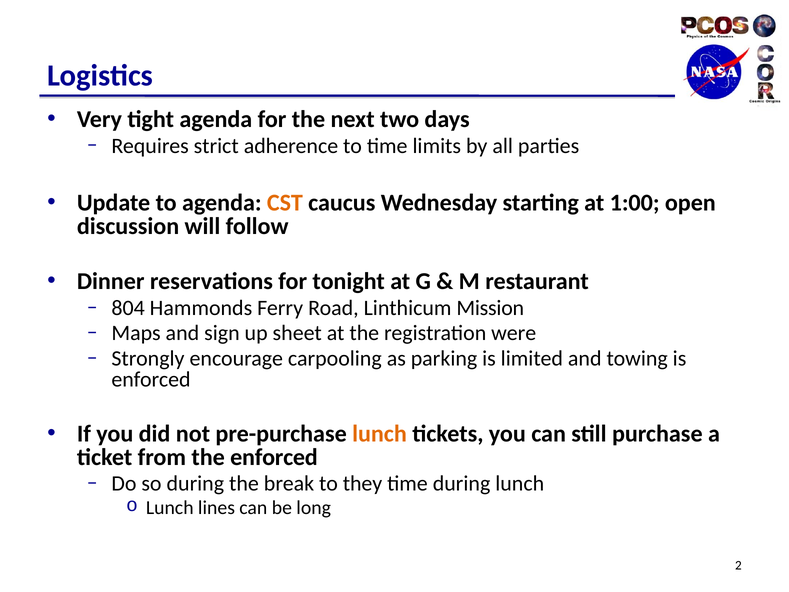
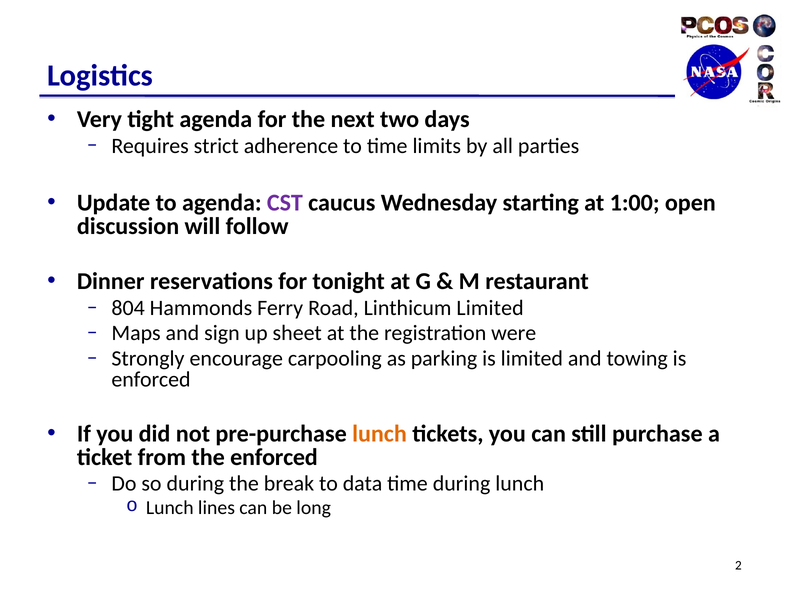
CST colour: orange -> purple (285, 203)
Linthicum Mission: Mission -> Limited (490, 308)
they: they -> data (363, 483)
